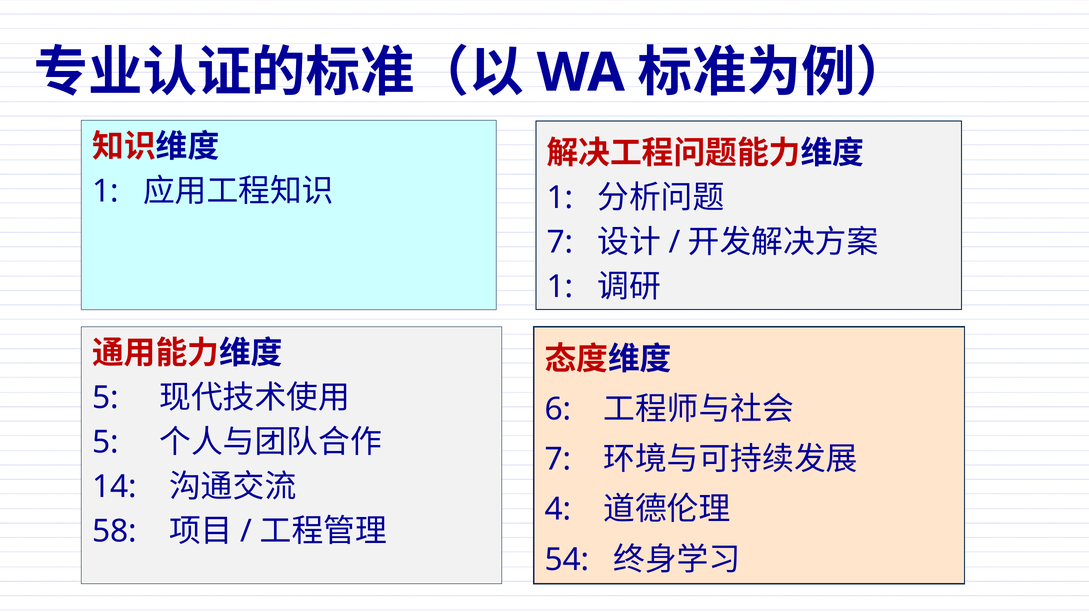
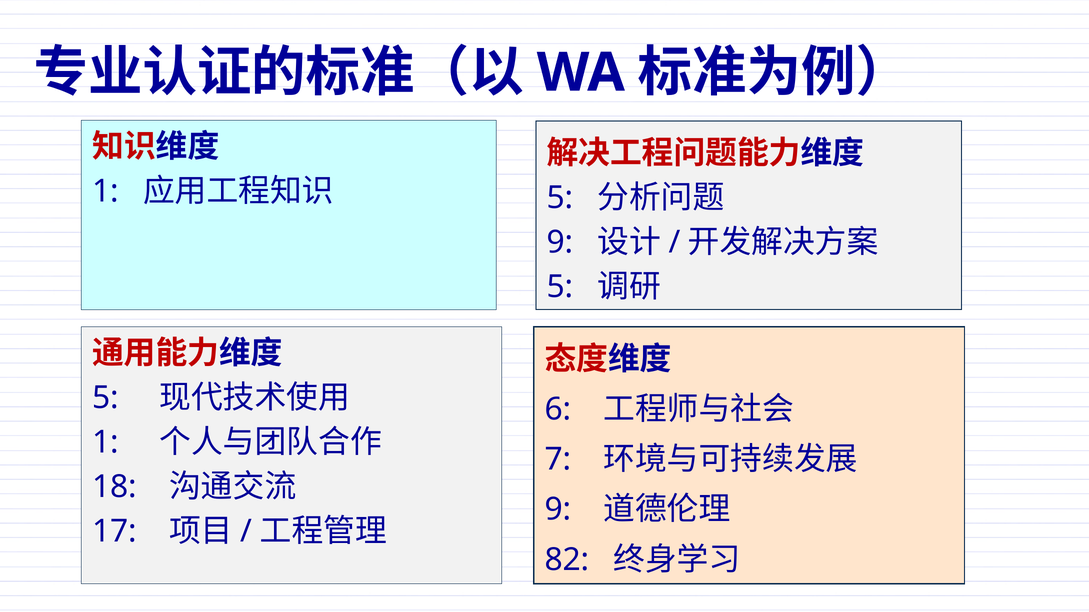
1: 1 -> 5 (560, 198)
7: 7 -> 9 (560, 243)
1: 1 -> 5 (560, 287)
5: 5 -> 1 (105, 443)
14: 14 -> 18 (115, 487)
4: 4 -> 9 (558, 510)
58: 58 -> 17 (115, 532)
54: 54 -> 82 (567, 560)
